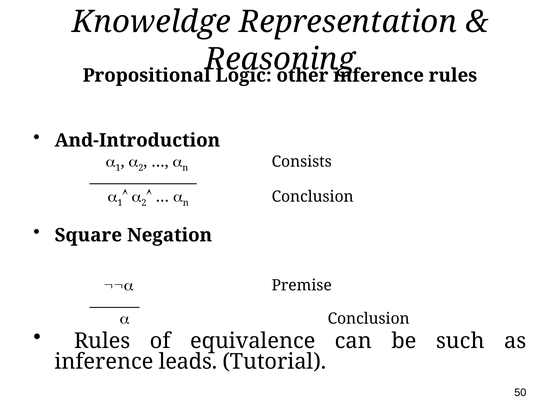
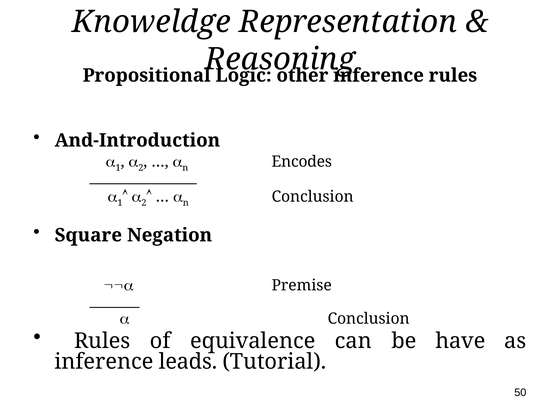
Consists: Consists -> Encodes (302, 162)
such: such -> have (460, 341)
